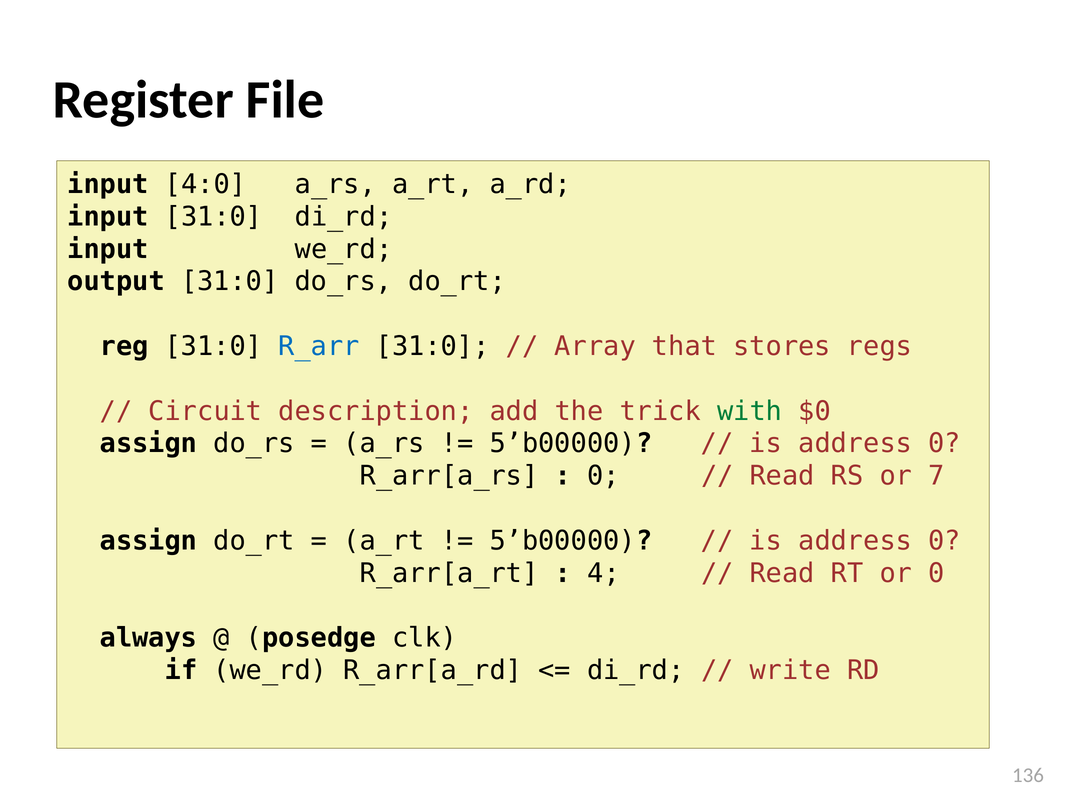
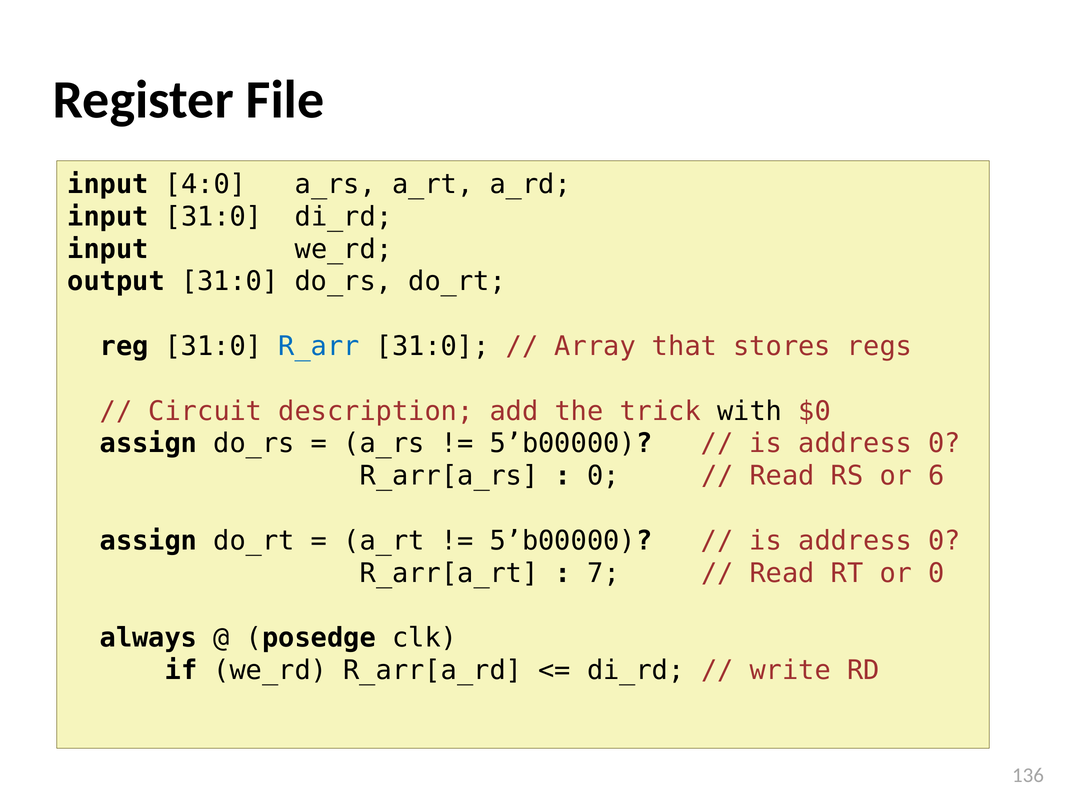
with colour: green -> black (750, 411)
7: 7 -> 6 (937, 476)
4: 4 -> 7 (604, 573)
